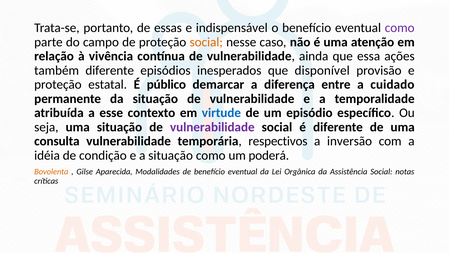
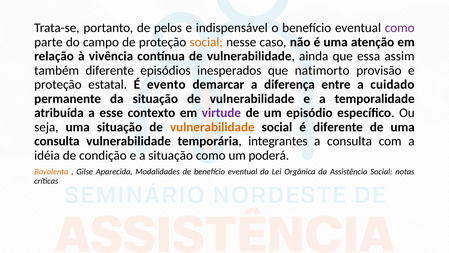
essas: essas -> pelos (168, 28)
ações: ações -> assim (399, 56)
disponível: disponível -> natimorto (322, 70)
público: público -> evento (166, 84)
virtude colour: blue -> purple (221, 113)
vulnerabilidade colour: purple -> orange (212, 127)
respectivos: respectivos -> integrantes (278, 141)
a inversão: inversão -> consulta (350, 141)
